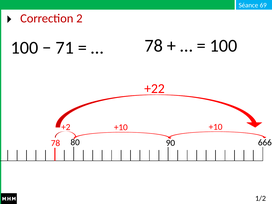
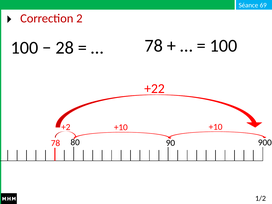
71: 71 -> 28 (65, 48)
666: 666 -> 900 (265, 143)
